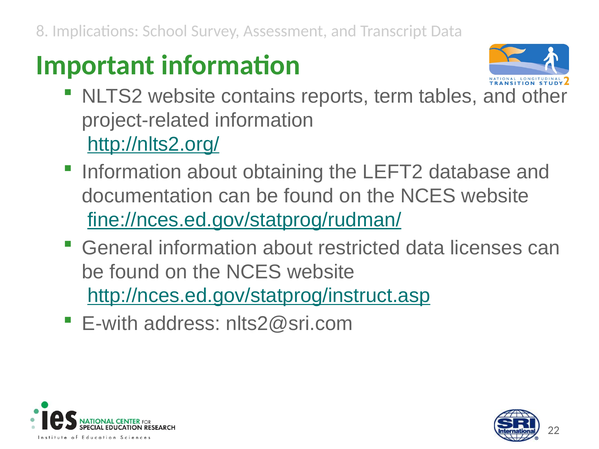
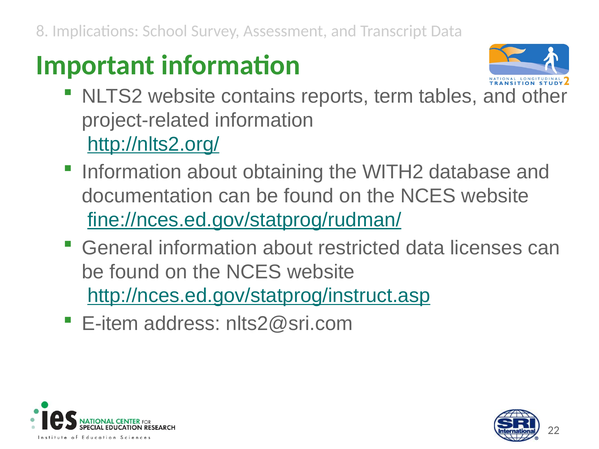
LEFT2: LEFT2 -> WITH2 (393, 172)
E-with: E-with -> E-item (110, 324)
